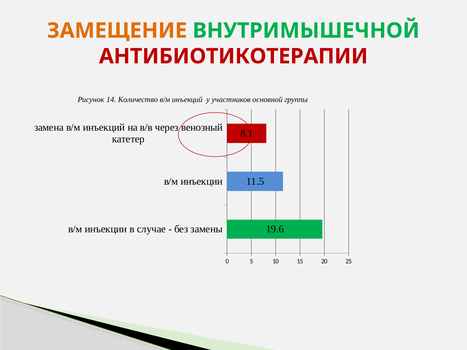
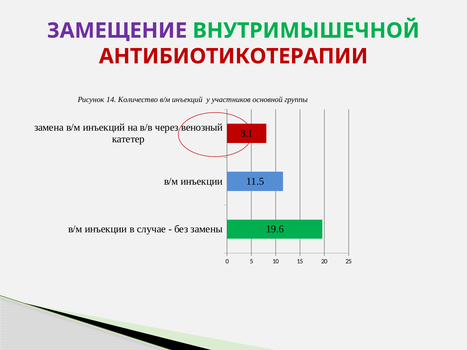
ЗАМЕЩЕНИЕ colour: orange -> purple (117, 31)
